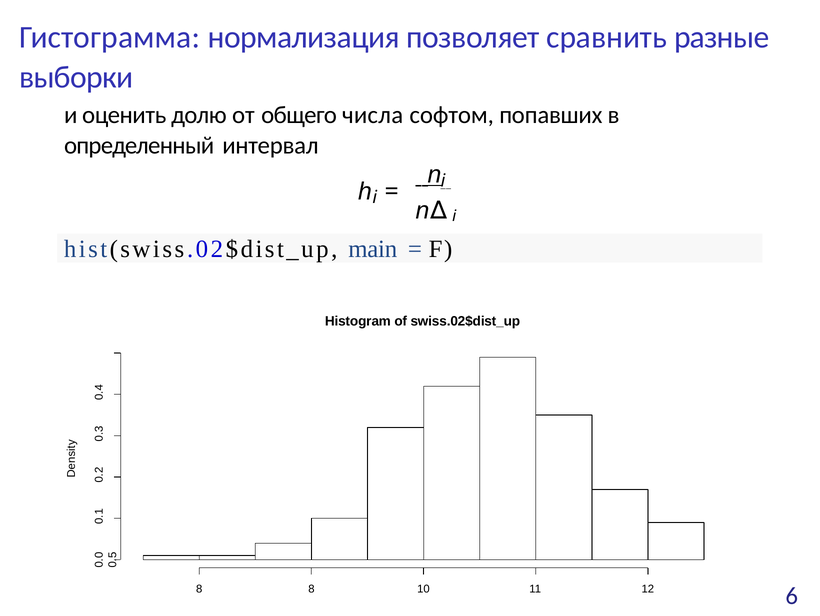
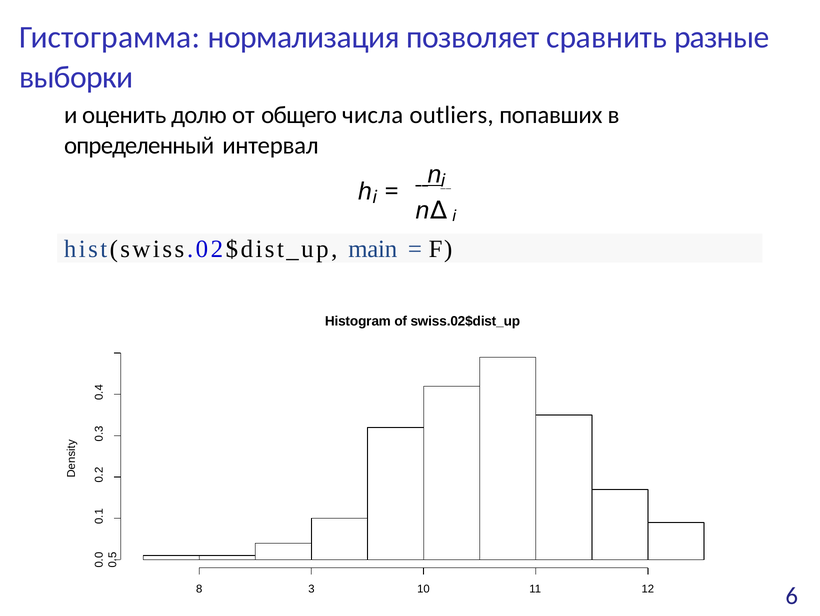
софтом: софтом -> outliers (452, 115)
8 8: 8 -> 3 (311, 588)
